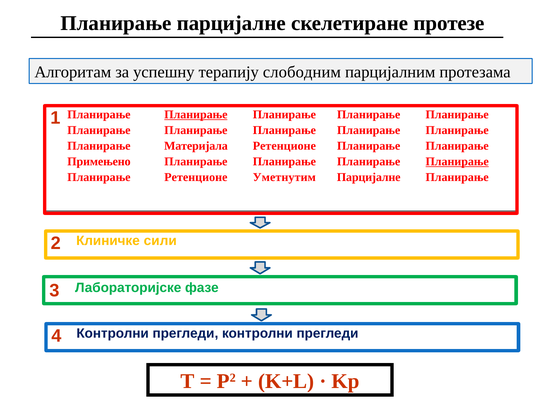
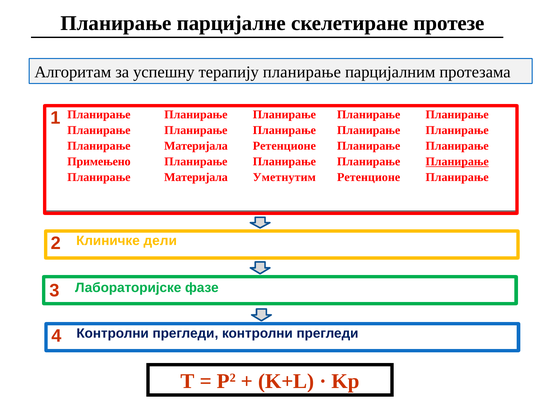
терапију слободним: слободним -> планирање (302, 72)
Планирање underline: present -> none (196, 114)
Ретенционе: Ретенционе -> Материјала (196, 177)
Парцијалне: Парцијалне -> Ретенционе (369, 177)
сили: сили -> дели (160, 241)
